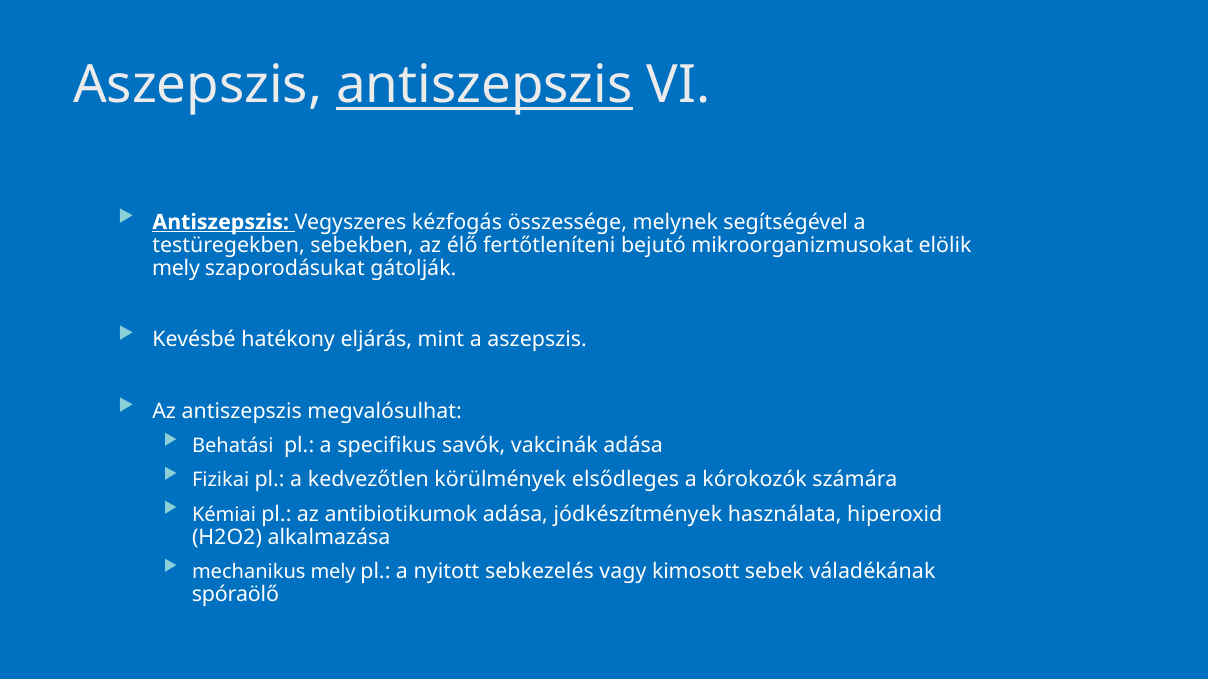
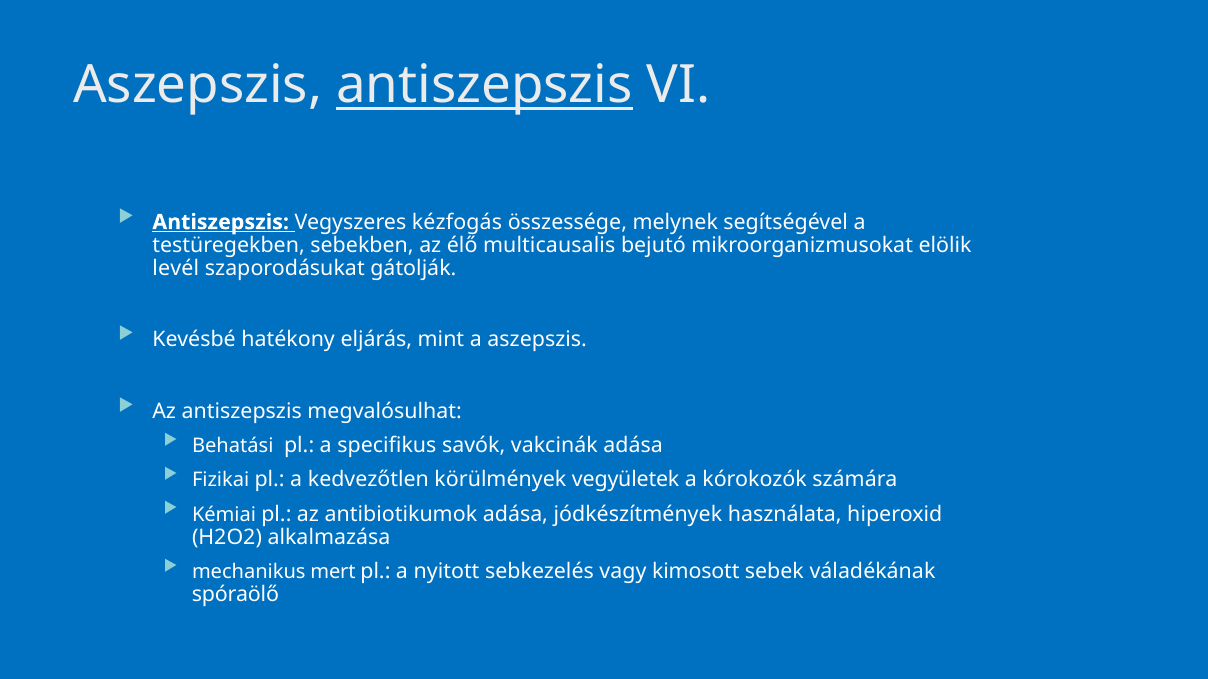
fertőtleníteni: fertőtleníteni -> multicausalis (549, 245)
mely: mely -> levél (176, 269)
elsődleges: elsődleges -> vegyületek (626, 480)
mechanikus mely: mely -> mert (333, 573)
